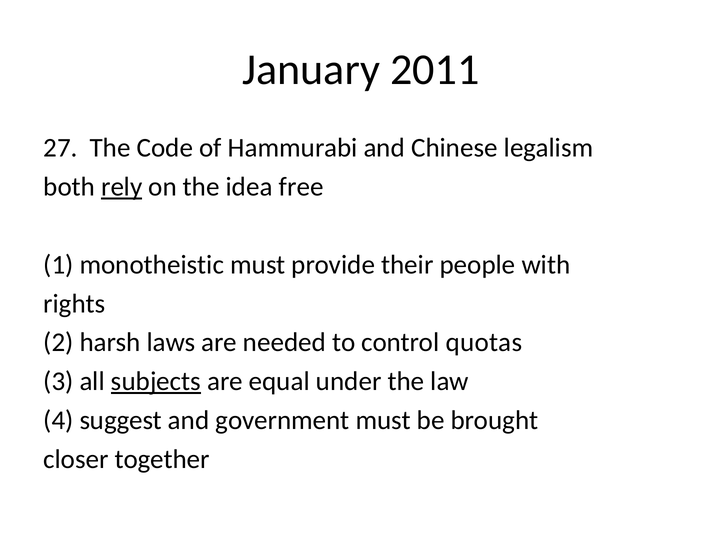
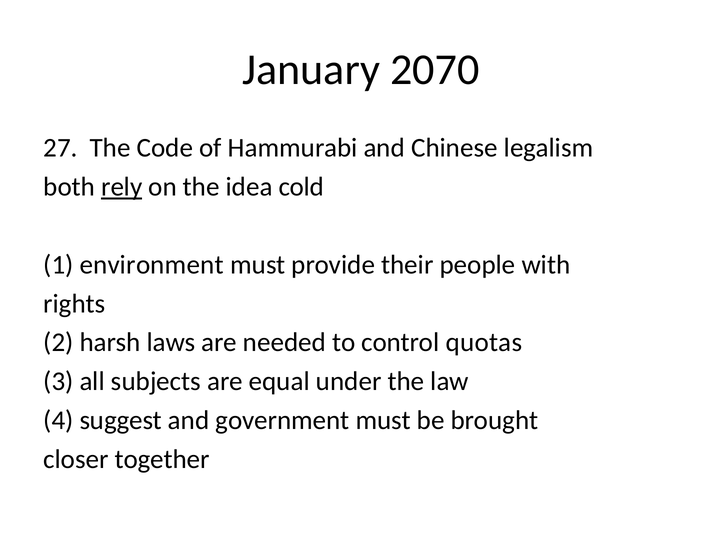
2011: 2011 -> 2070 (435, 70)
free: free -> cold (301, 187)
monotheistic: monotheistic -> environment (152, 265)
subjects underline: present -> none (156, 382)
